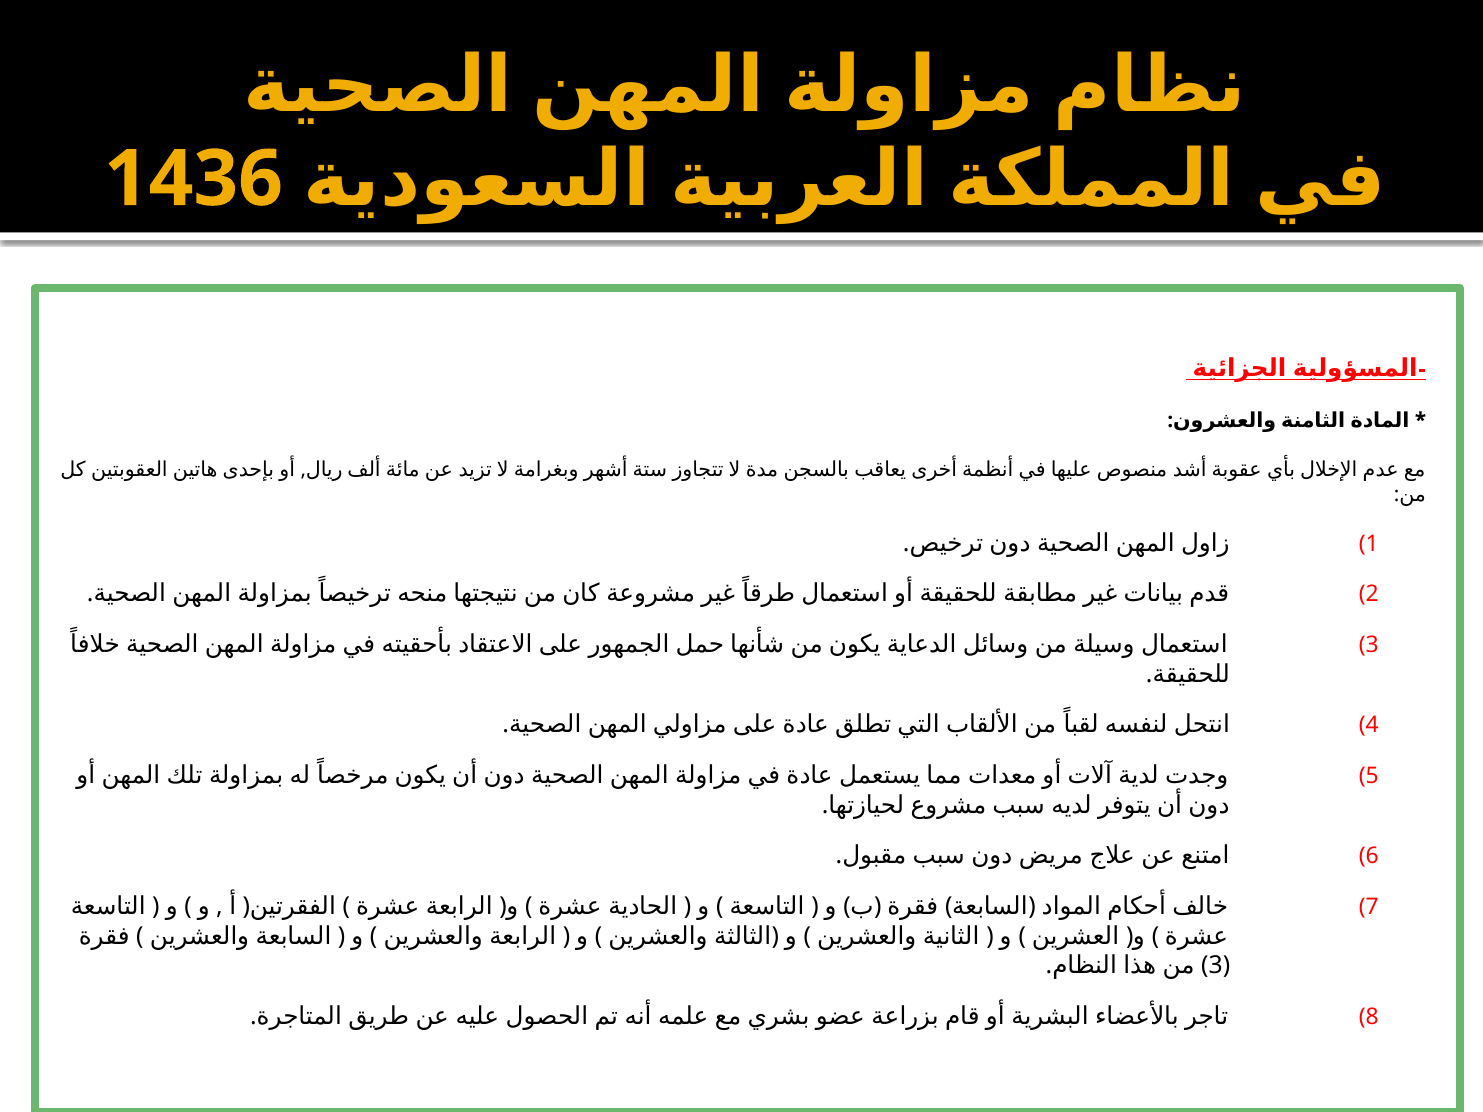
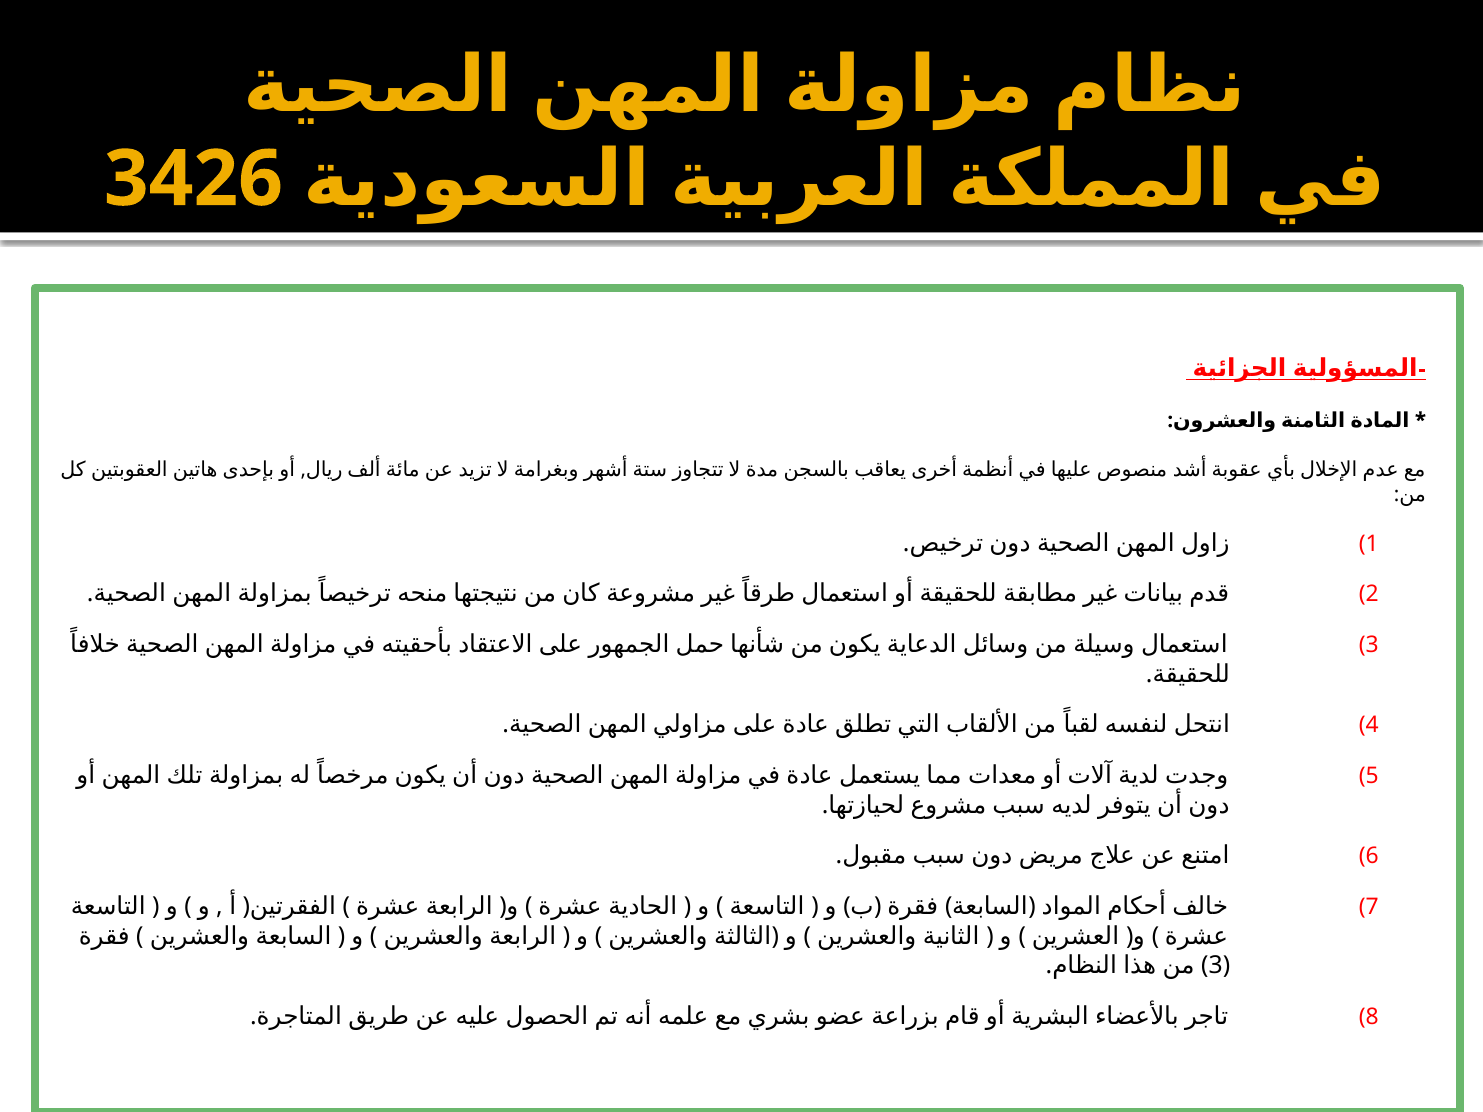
1436: 1436 -> 3426 (193, 179)
